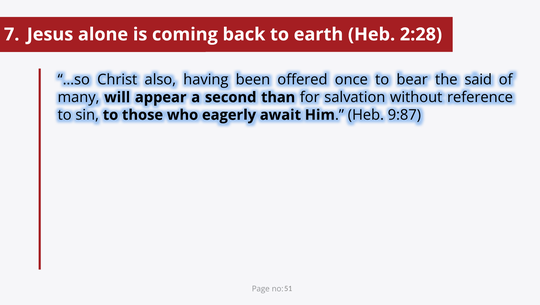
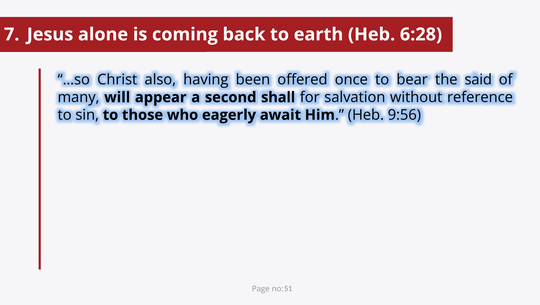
2:28: 2:28 -> 6:28 (421, 34)
than: than -> shall (278, 97)
9:87: 9:87 -> 9:56 (404, 115)
